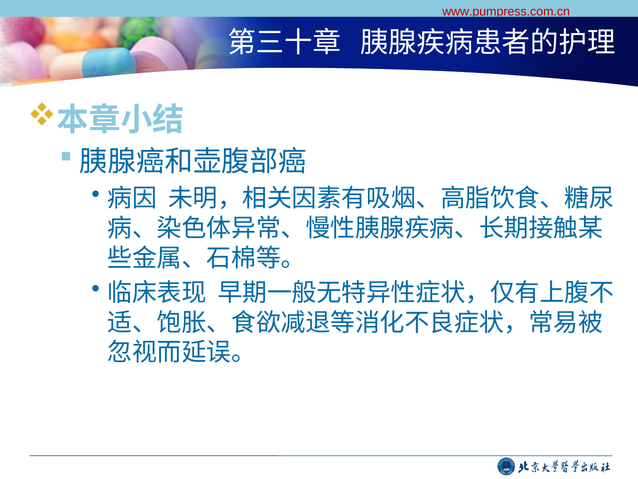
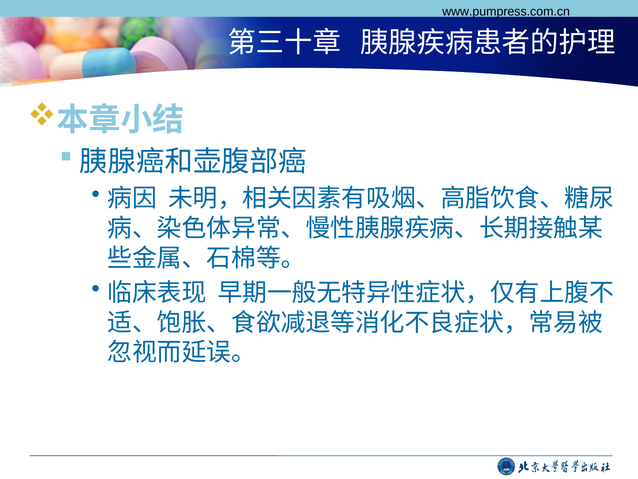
www.pumpress.com.cn colour: red -> black (506, 11)
